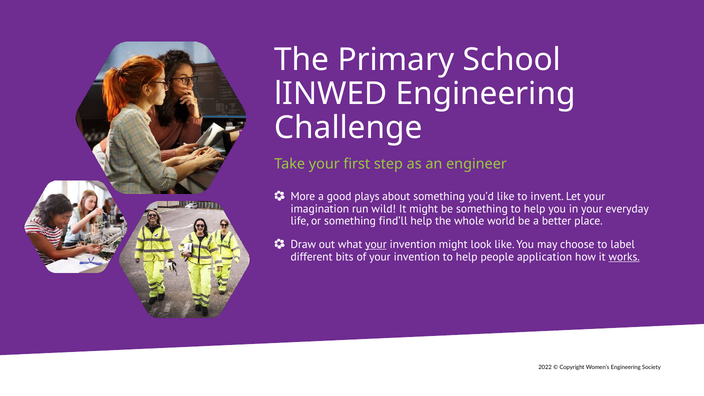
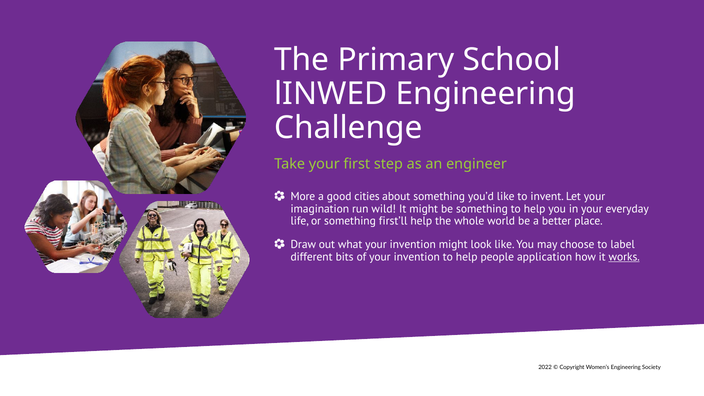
plays: plays -> cities (367, 196)
find’ll: find’ll -> first’ll (393, 221)
your underline: present -> none (376, 244)
